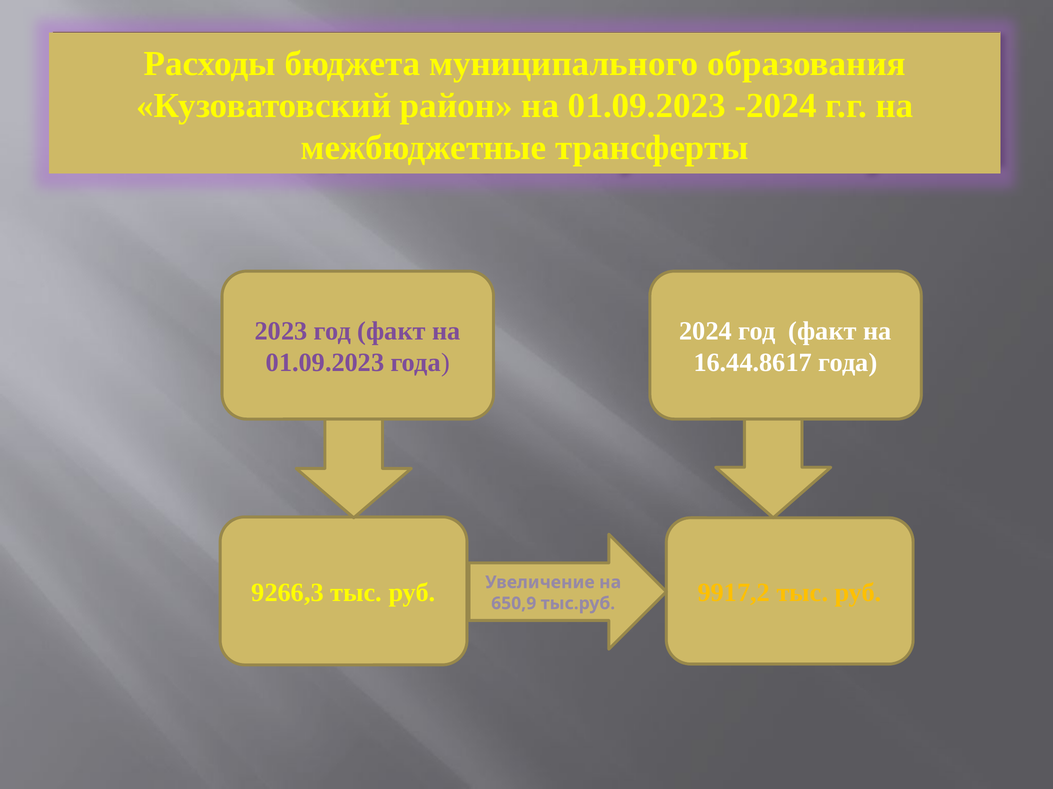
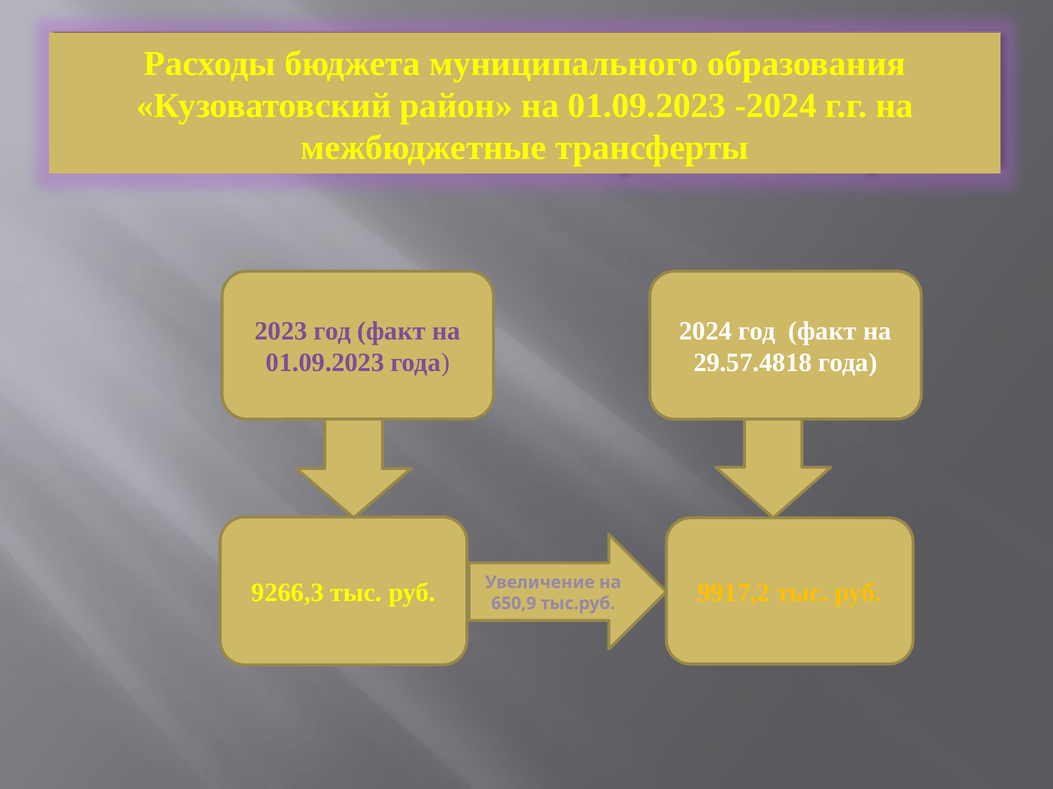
16.44.8617: 16.44.8617 -> 29.57.4818 (753, 363)
